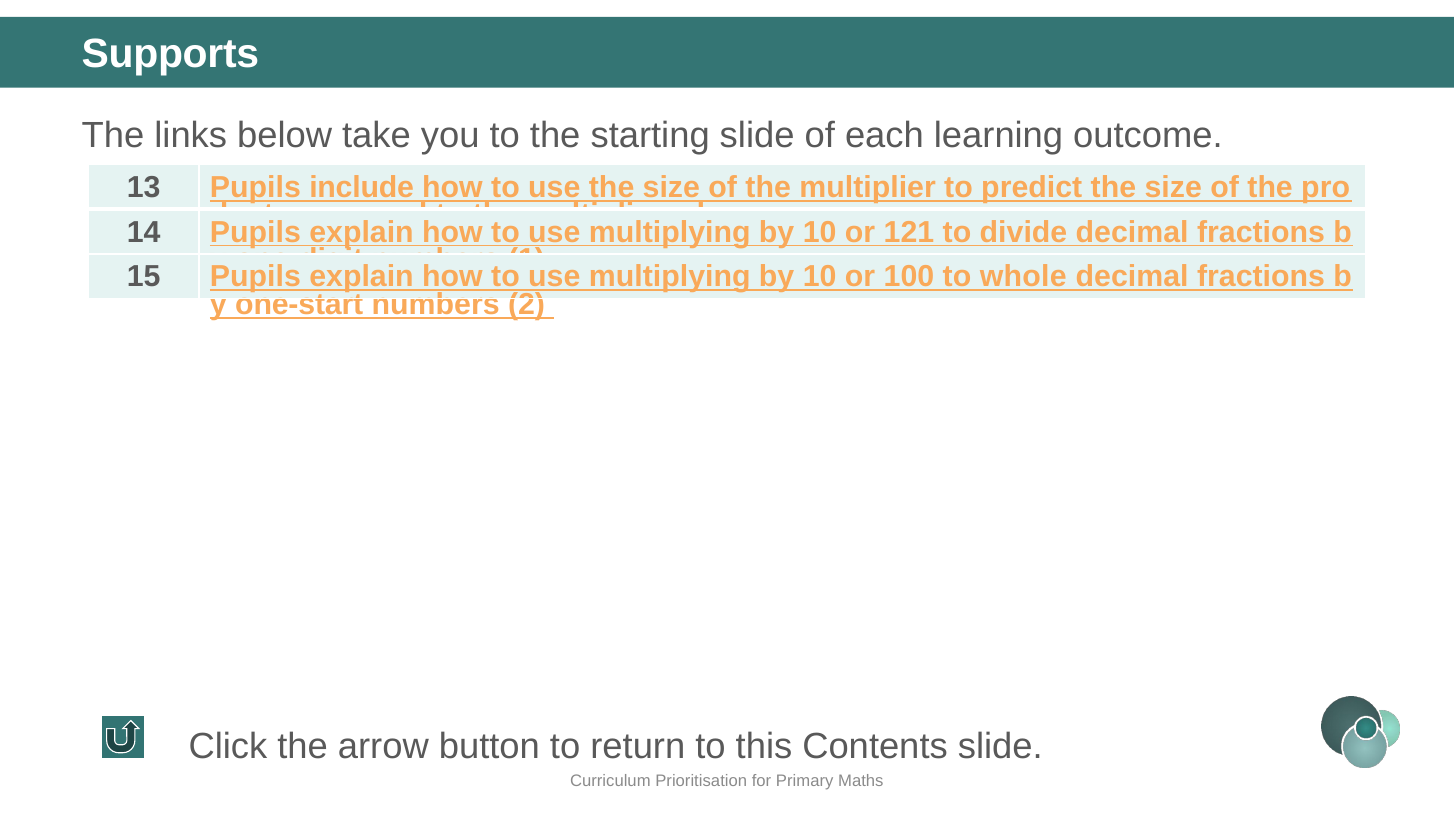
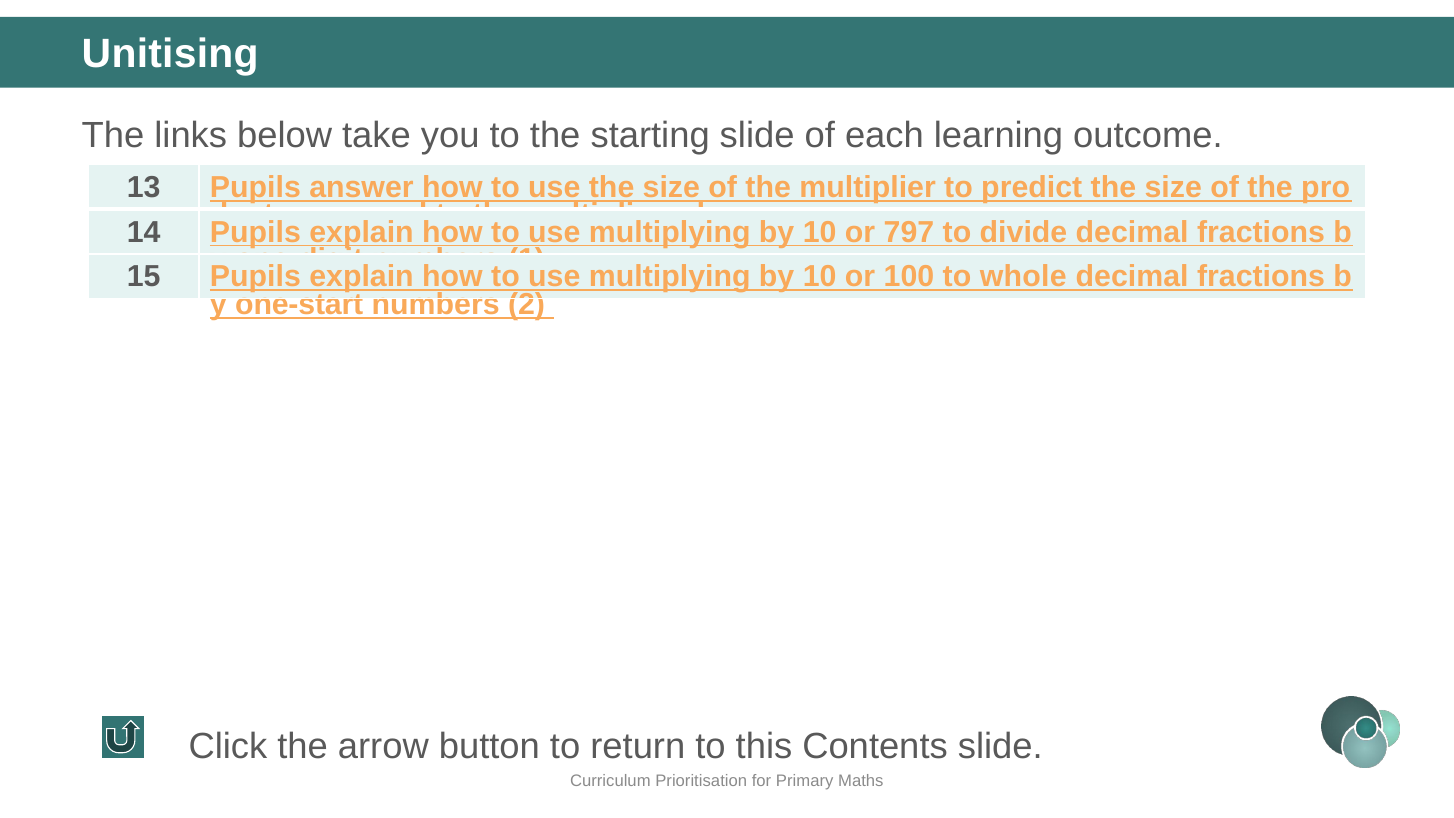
Supports: Supports -> Unitising (170, 54)
include: include -> answer (361, 187)
121: 121 -> 797 (909, 232)
